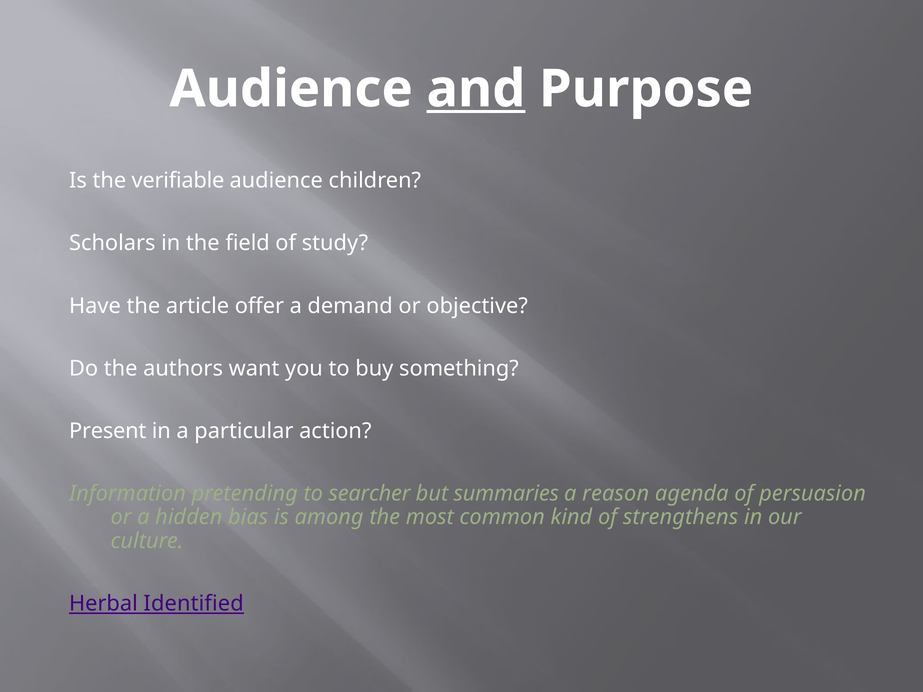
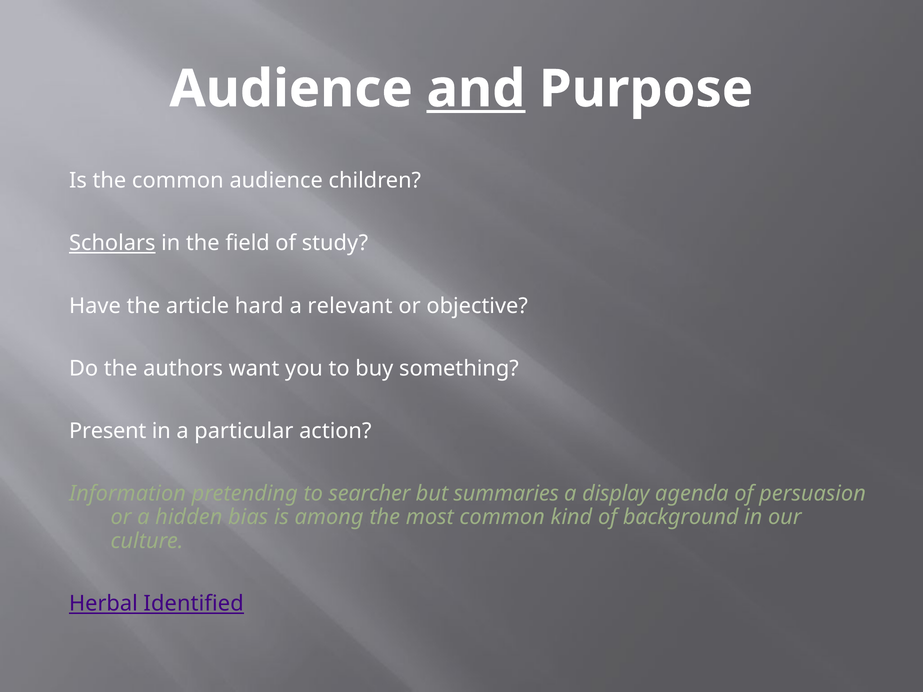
the verifiable: verifiable -> common (178, 181)
Scholars underline: none -> present (112, 243)
offer: offer -> hard (259, 306)
demand: demand -> relevant (350, 306)
reason: reason -> display (616, 494)
strengthens: strengthens -> background (681, 517)
